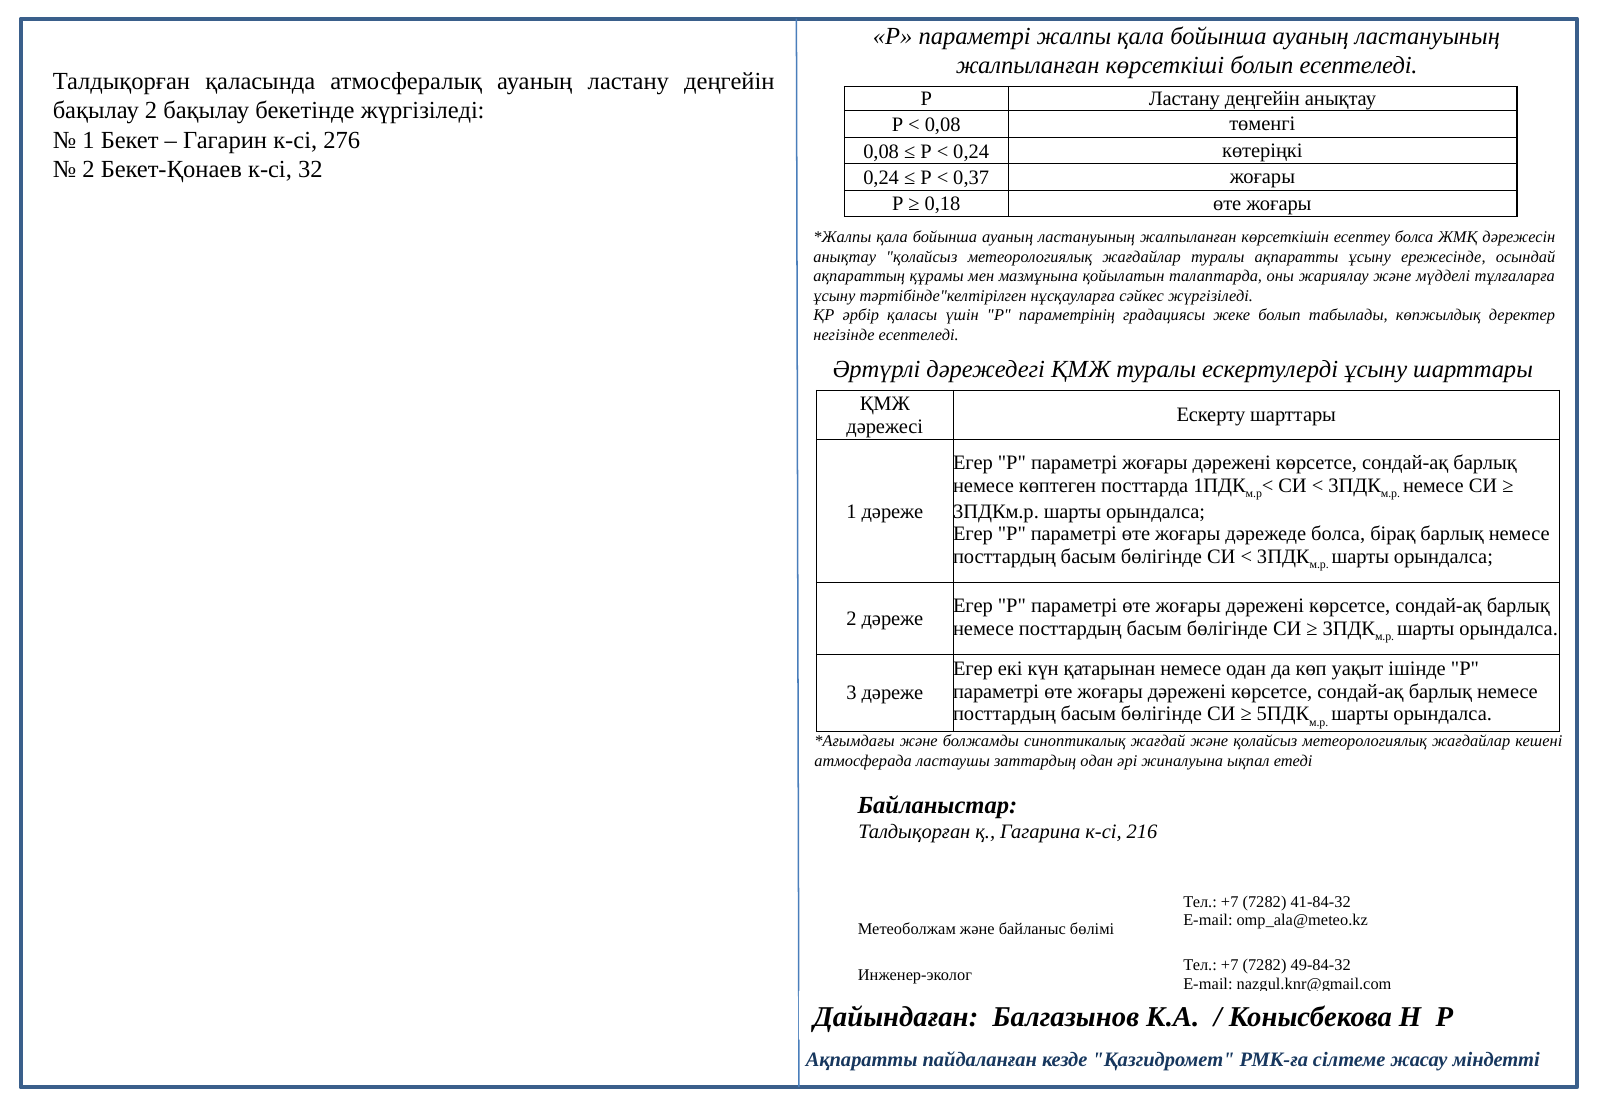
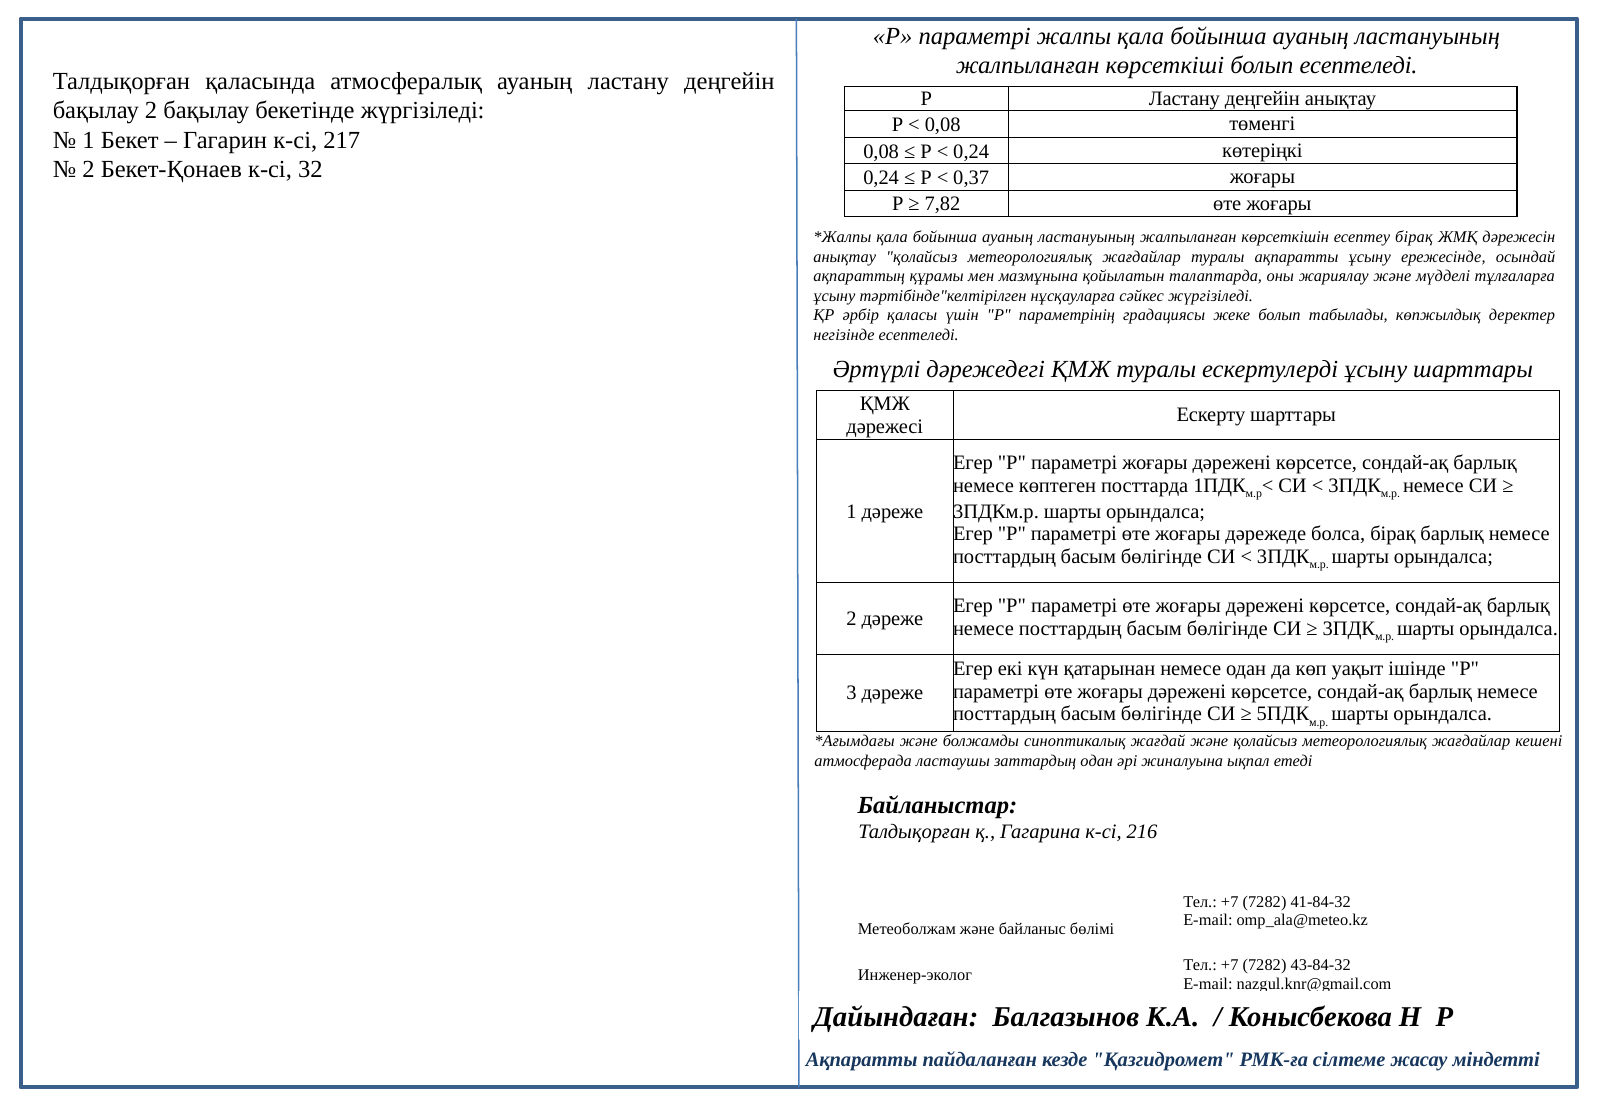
276: 276 -> 217 (342, 140)
0,18: 0,18 -> 7,82 (943, 204)
есептеу болса: болса -> бірақ (1414, 237)
49-84-32: 49-84-32 -> 43-84-32 (1321, 966)
